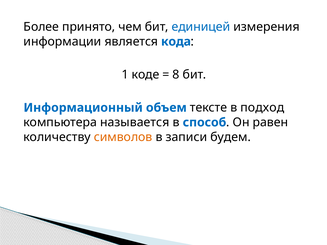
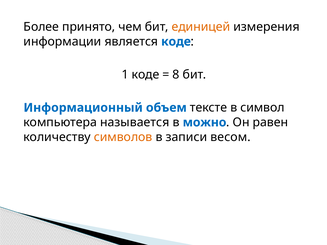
единицей colour: blue -> orange (201, 27)
является кода: кода -> коде (176, 42)
подход: подход -> символ (262, 108)
способ: способ -> можно (205, 123)
будем: будем -> весом (231, 137)
